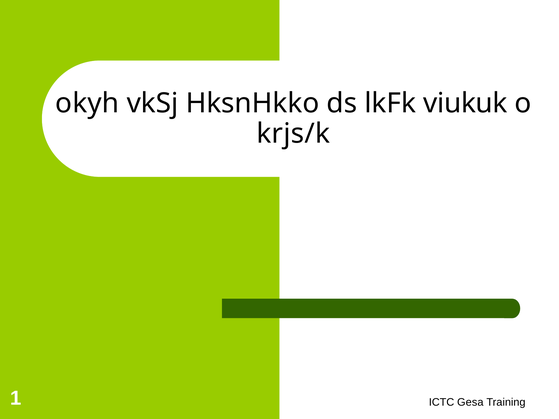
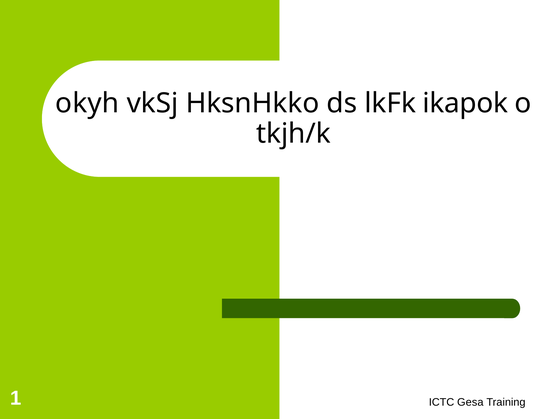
viukuk: viukuk -> ikapok (465, 104)
krjs/k: krjs/k -> tkjh/k (293, 134)
